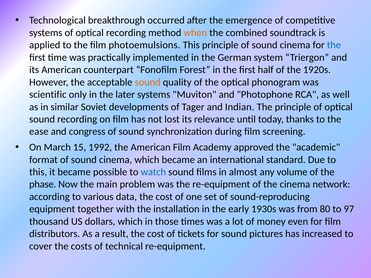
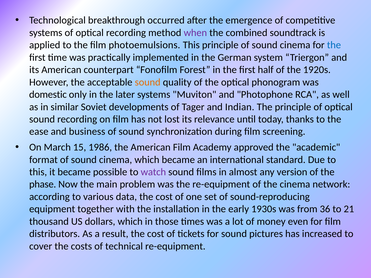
when colour: orange -> purple (195, 33)
scientific: scientific -> domestic (48, 95)
congress: congress -> business (87, 132)
1992: 1992 -> 1986 (100, 147)
watch colour: blue -> purple (153, 172)
volume: volume -> version (292, 172)
80: 80 -> 36 (325, 209)
97: 97 -> 21 (349, 209)
